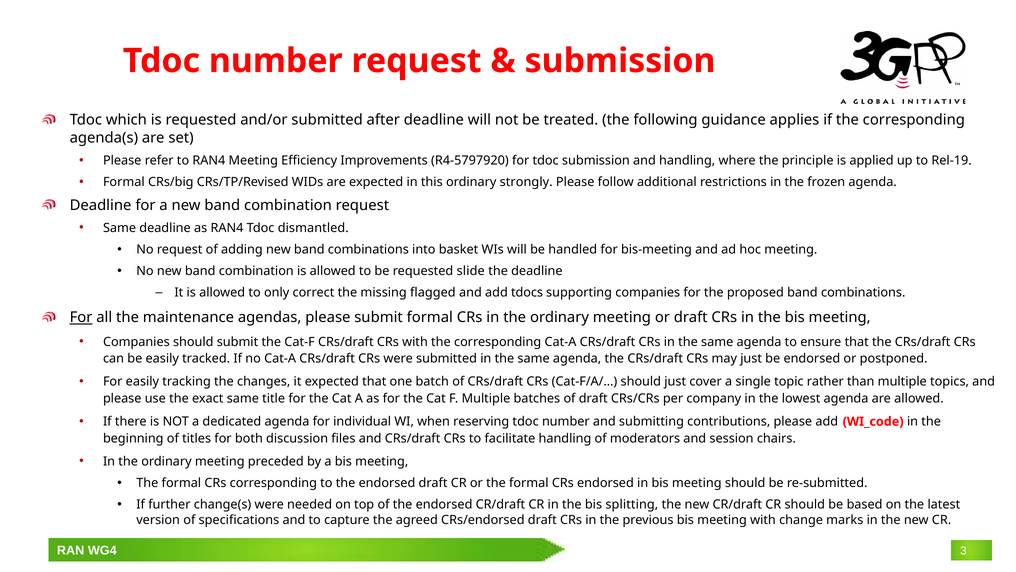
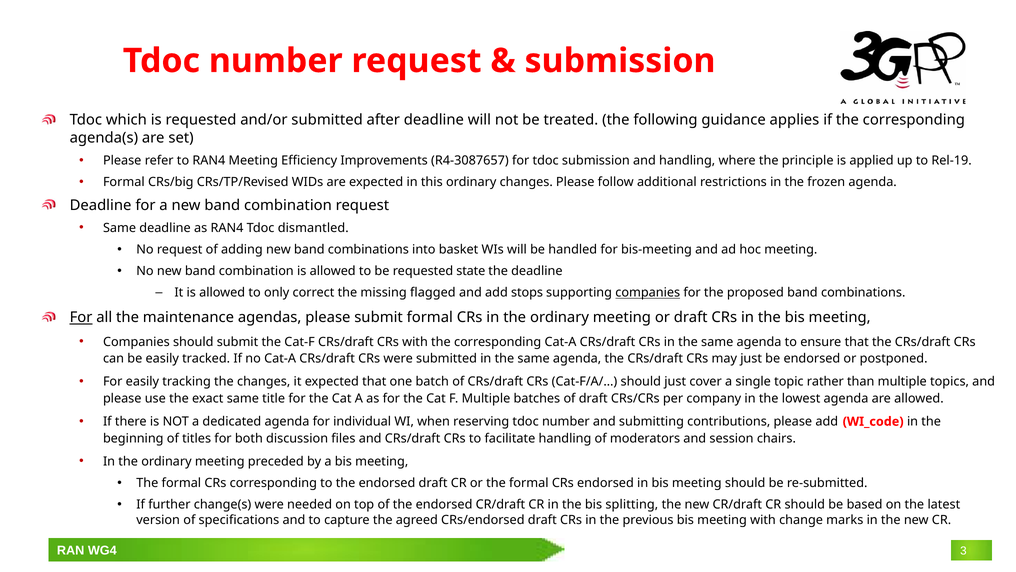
R4-5797920: R4-5797920 -> R4-3087657 (470, 160)
ordinary strongly: strongly -> changes (526, 182)
slide: slide -> state (471, 271)
tdocs: tdocs -> stops (527, 293)
companies underline: none -> present (648, 293)
